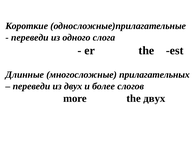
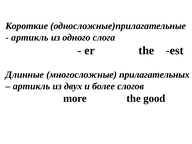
переведи: переведи -> артикль (30, 37)
переведи: переведи -> артикль (31, 86)
the двух: двух -> good (154, 98)
